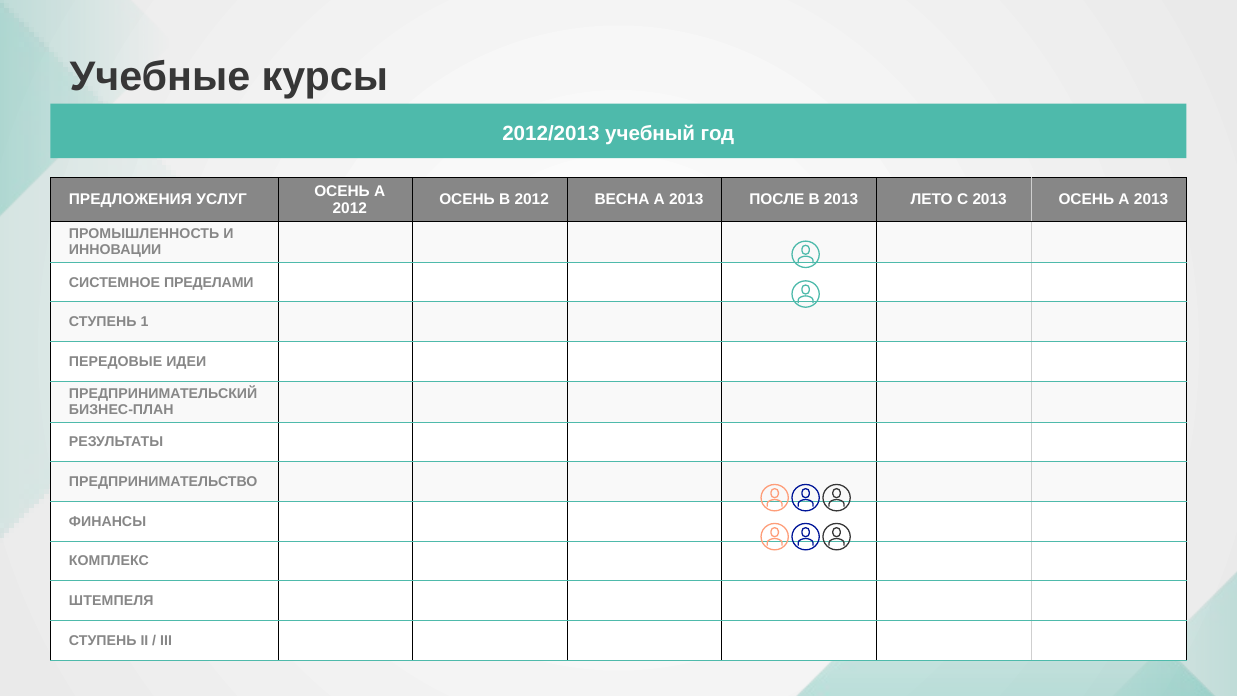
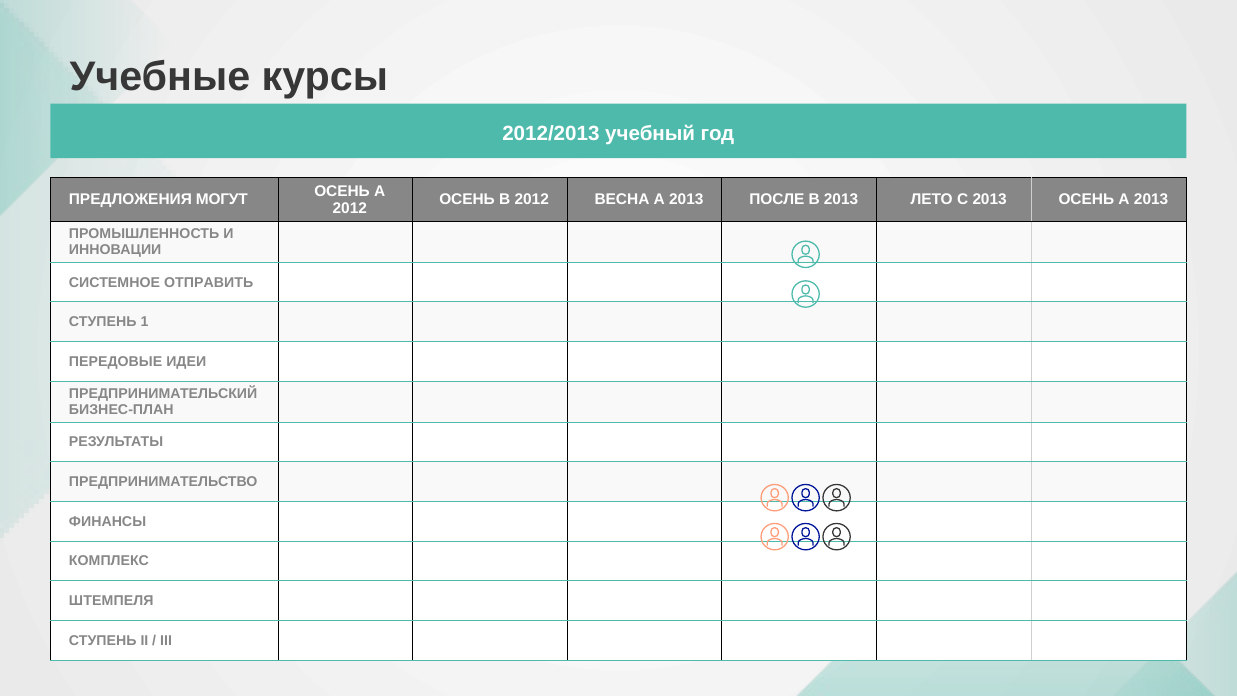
УСЛУГ: УСЛУГ -> МОГУТ (222, 200)
ПРЕДЕЛАМИ: ПРЕДЕЛАМИ -> ОТПРАВИТЬ (209, 282)
